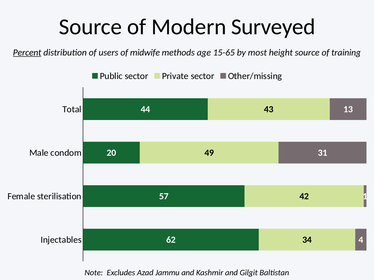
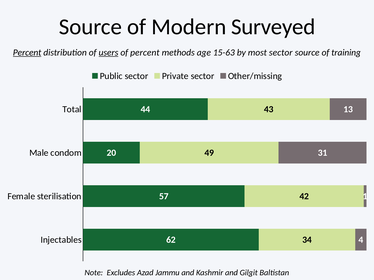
users underline: none -> present (108, 53)
of midwife: midwife -> percent (145, 53)
15-65: 15-65 -> 15-63 (224, 53)
most height: height -> sector (281, 53)
